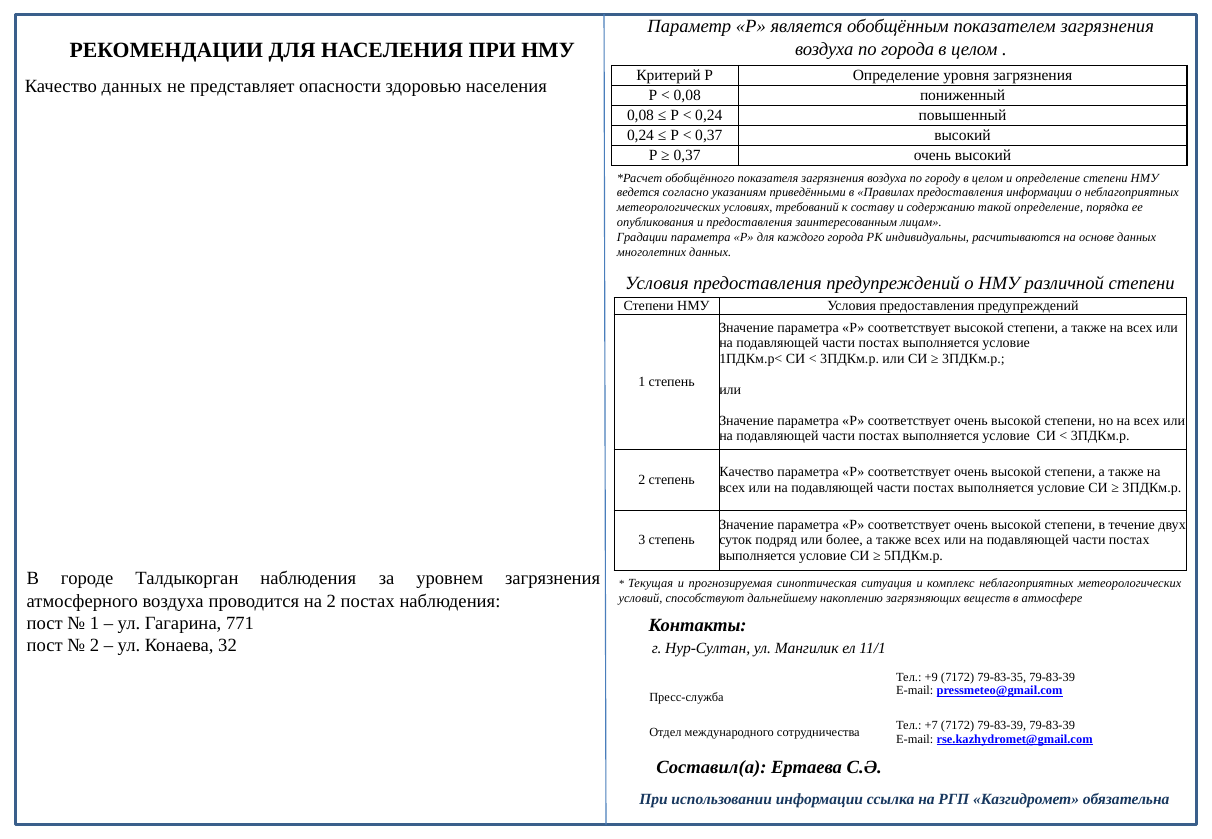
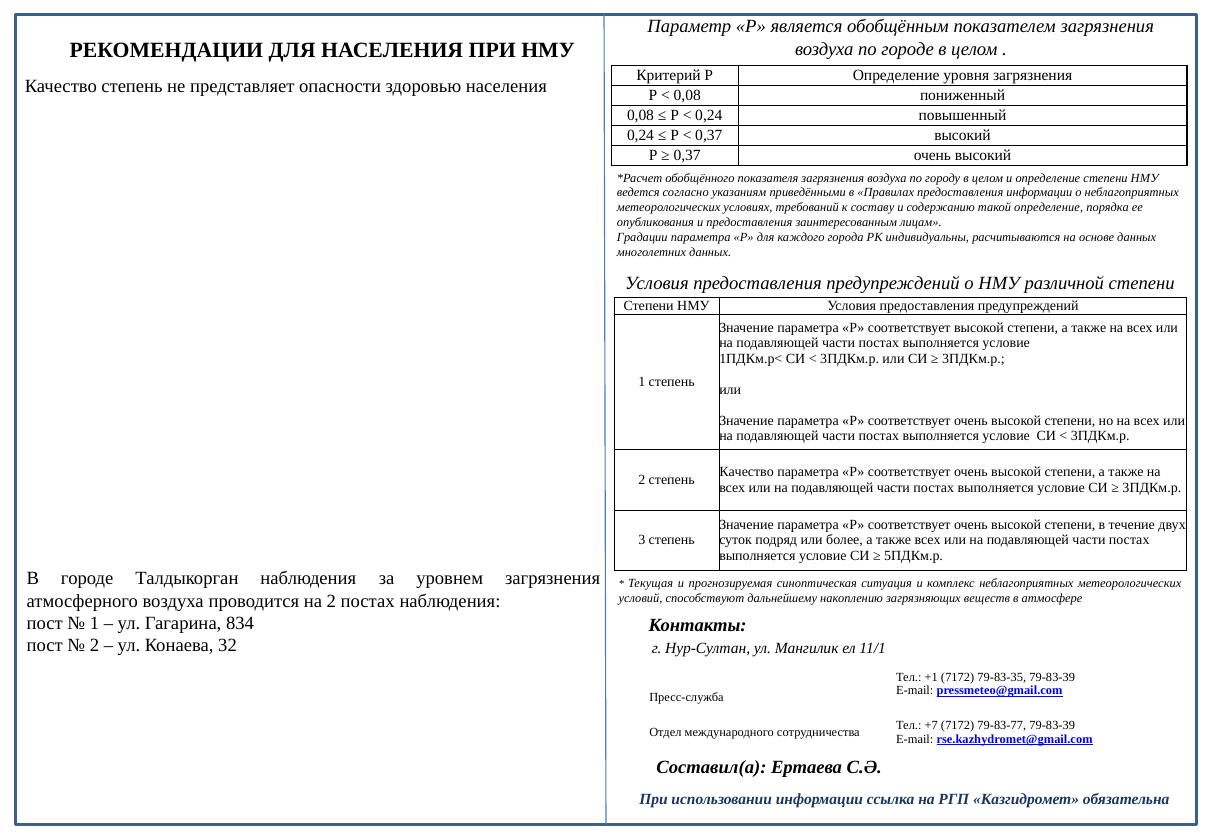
по города: города -> городе (908, 49)
Качество данных: данных -> степень (132, 86)
771: 771 -> 834 (240, 623)
+9: +9 -> +1 (931, 677)
7172 79-83-39: 79-83-39 -> 79-83-77 (1002, 725)
